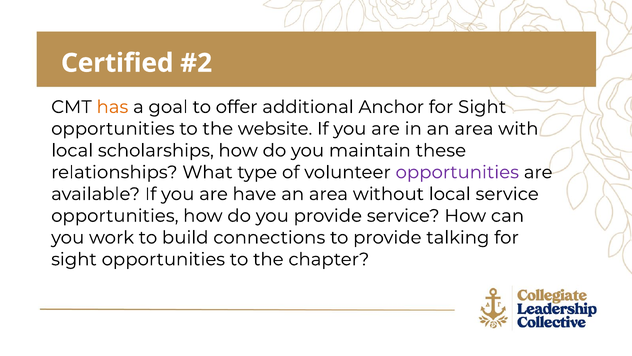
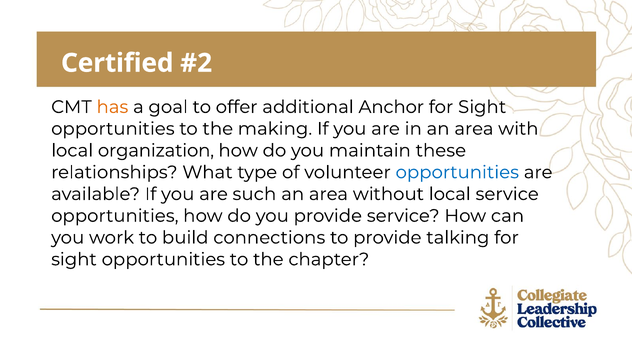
website: website -> making (275, 129)
scholarships: scholarships -> organization (156, 150)
opportunities colour: purple -> blue (457, 172)
have: have -> such (254, 194)
